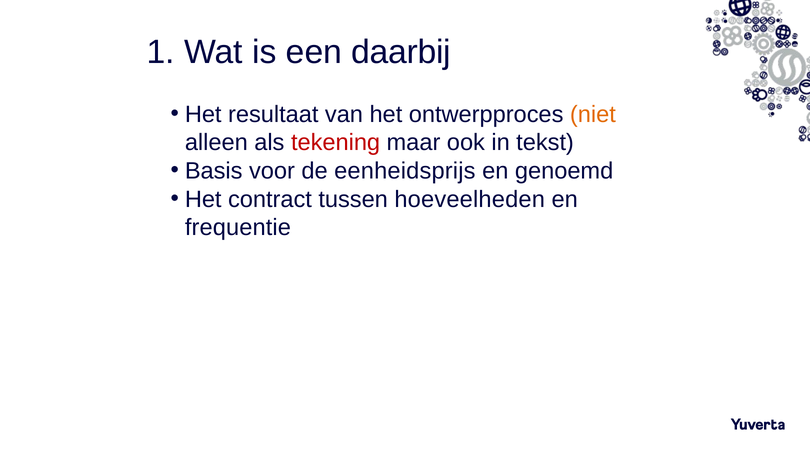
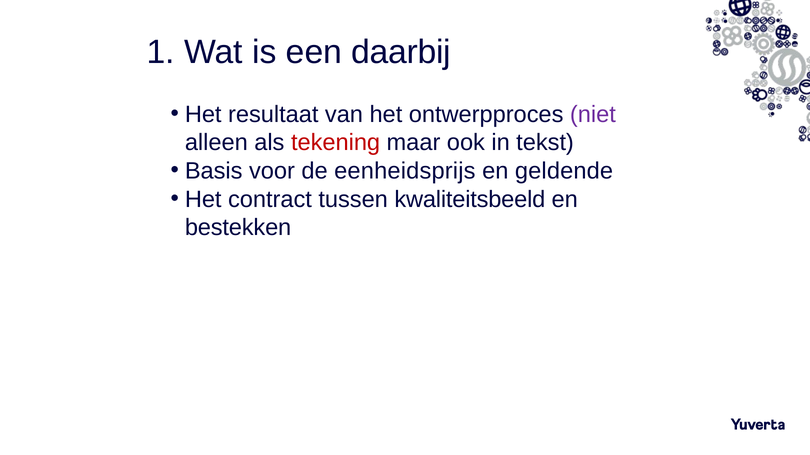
niet colour: orange -> purple (593, 114)
genoemd: genoemd -> geldende (564, 171)
hoeveelheden: hoeveelheden -> kwaliteitsbeeld (470, 200)
frequentie: frequentie -> bestekken (238, 228)
